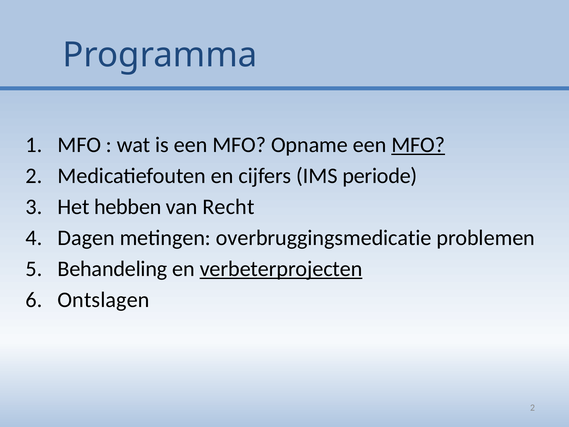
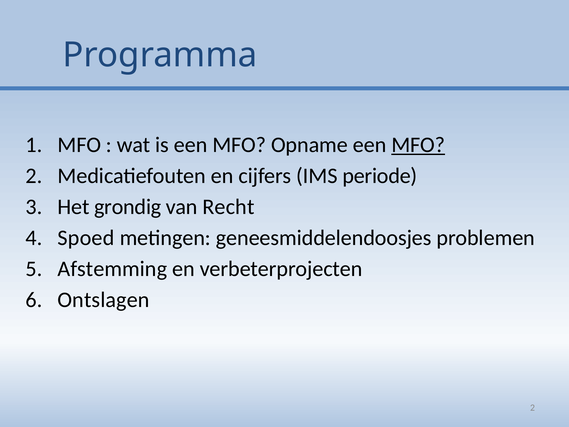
hebben: hebben -> grondig (128, 207)
Dagen: Dagen -> Spoed (86, 238)
overbruggingsmedicatie: overbruggingsmedicatie -> geneesmiddelendoosjes (324, 238)
Behandeling: Behandeling -> Afstemming (112, 269)
verbeterprojecten underline: present -> none (281, 269)
